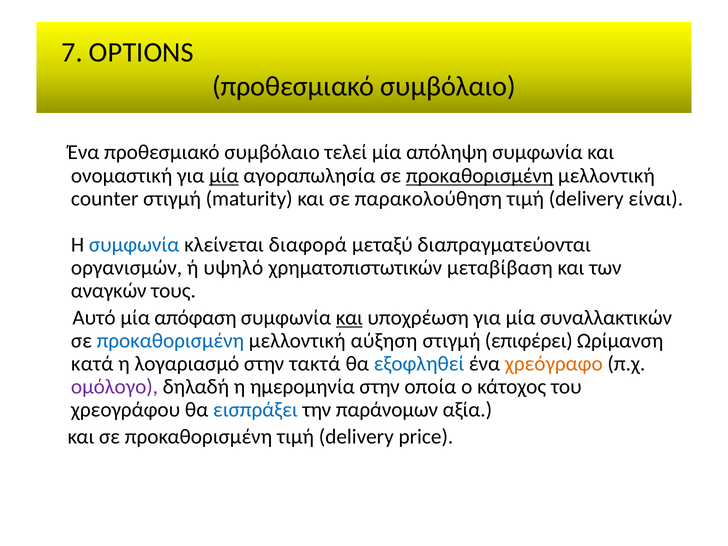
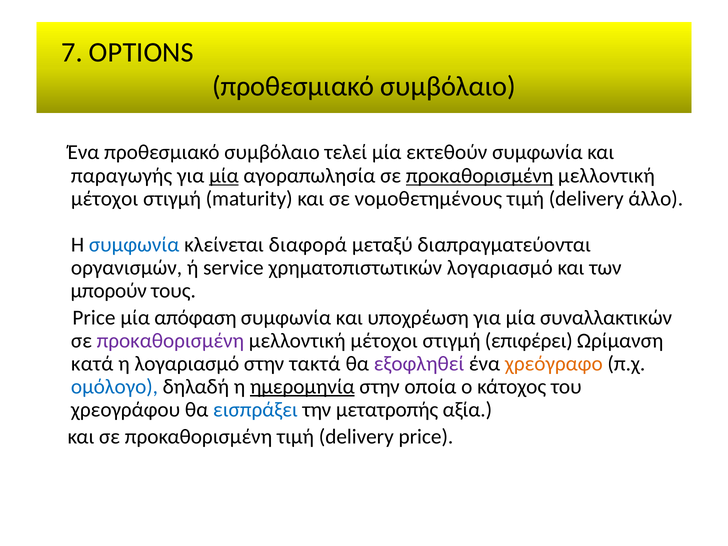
απόληψη: απόληψη -> εκτεθούν (447, 152)
ονομαστική: ονομαστική -> παραγωγής (122, 176)
counter: counter -> μέτοχοι (105, 199)
παρακολούθηση: παρακολούθηση -> νομοθετημένους (428, 199)
είναι: είναι -> άλλο (656, 199)
υψηλό: υψηλό -> service (233, 268)
χρηματοπιστωτικών μεταβίβαση: μεταβίβαση -> λογαριασμό (500, 268)
αναγκών: αναγκών -> μπορούν (109, 290)
Αυτό: Αυτό -> Price (94, 318)
και underline: present -> none (349, 318)
προκαθορισμένη colour: blue -> purple (170, 341)
αύξηση: αύξηση -> μέτοχοι (384, 341)
εξοφληθεί colour: blue -> purple (419, 364)
ομόλογο colour: purple -> blue (114, 387)
ημερομηνία underline: none -> present (302, 387)
παράνομων: παράνομων -> μετατροπής (387, 409)
